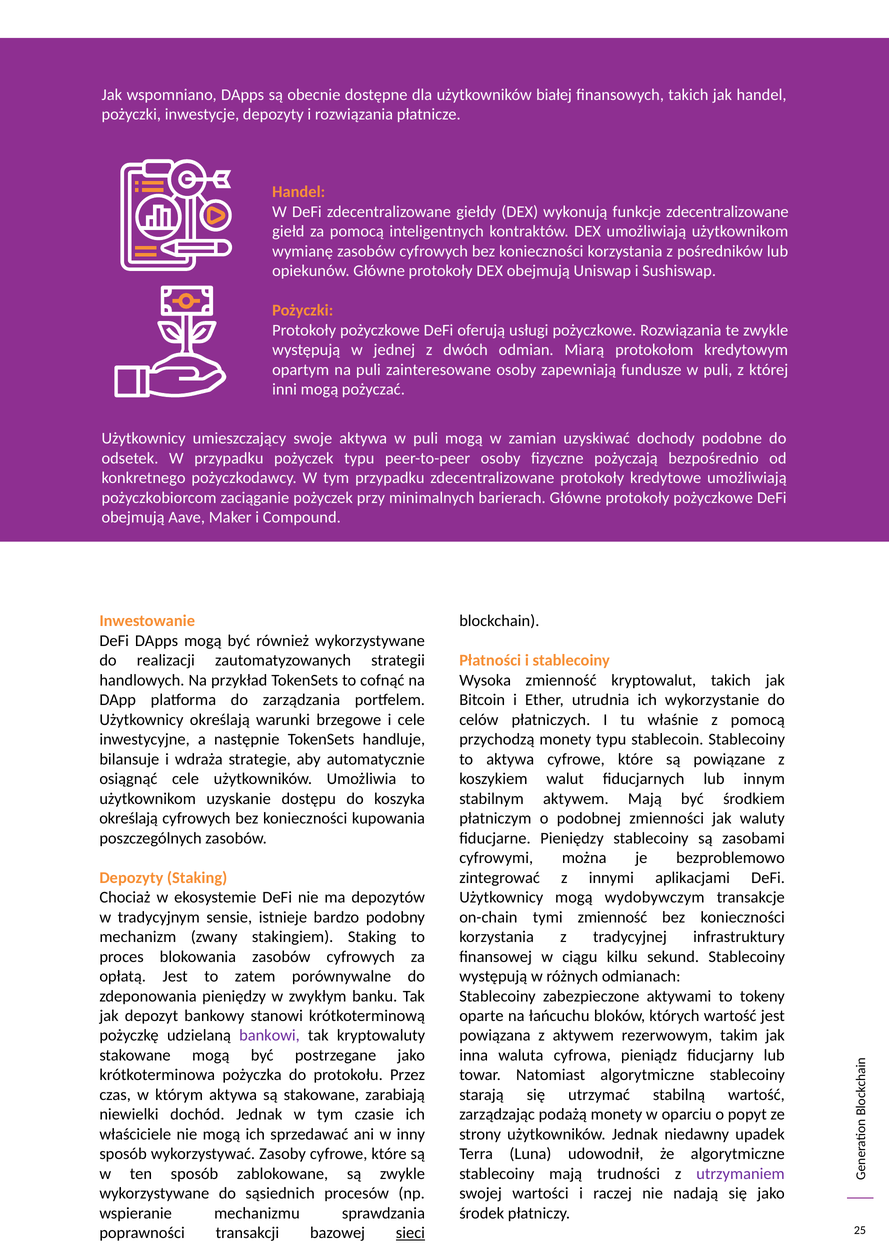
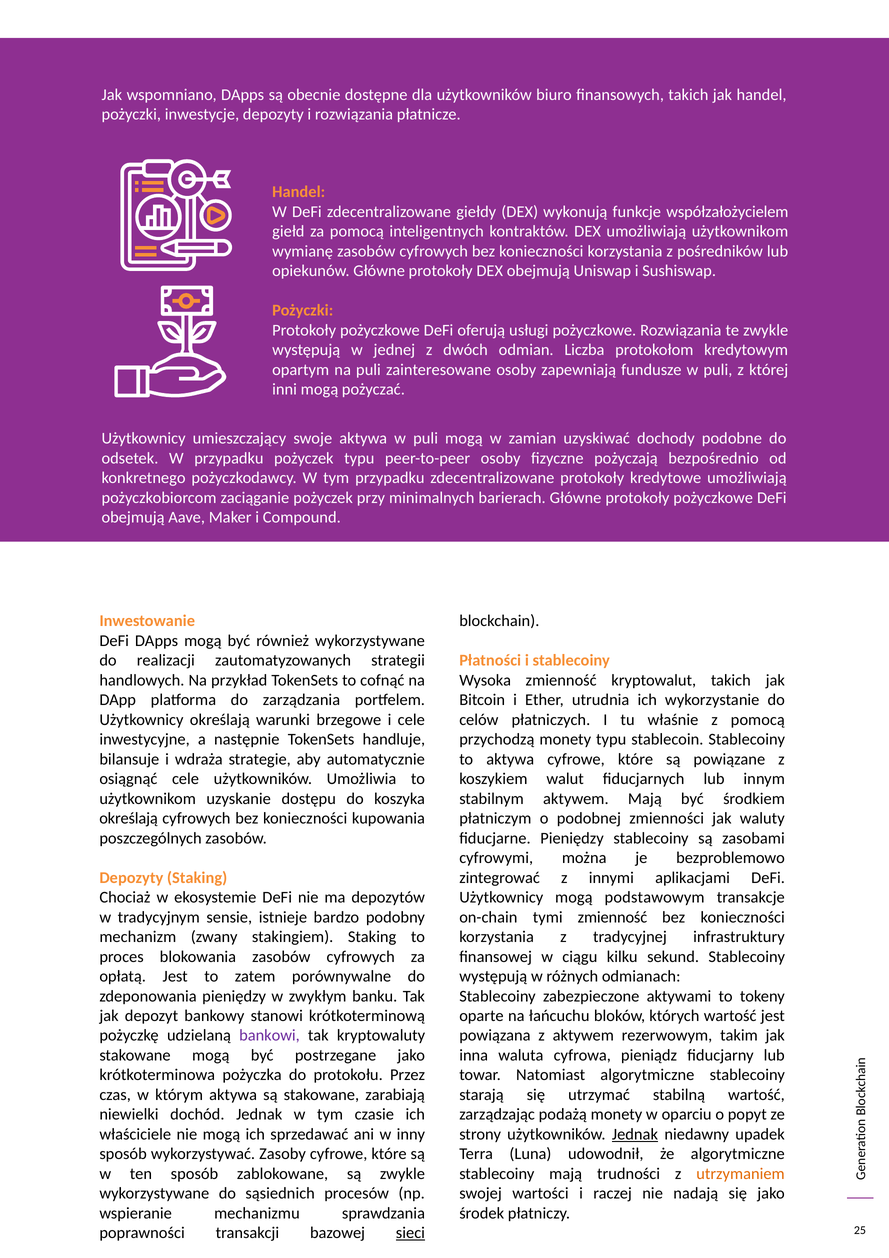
białej: białej -> biuro (554, 95)
funkcje zdecentralizowane: zdecentralizowane -> współzałożycielem (727, 212)
Miarą: Miarą -> Liczba (584, 350)
wydobywczym: wydobywczym -> podstawowym (655, 897)
Jednak underline: none -> present (635, 1134)
utrzymaniem colour: purple -> orange (740, 1173)
